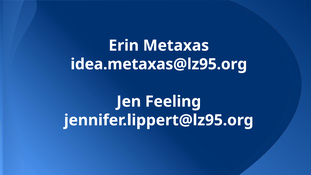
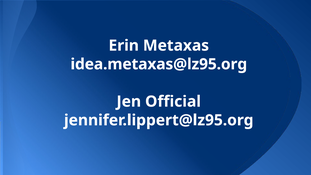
Feeling: Feeling -> Official (173, 102)
